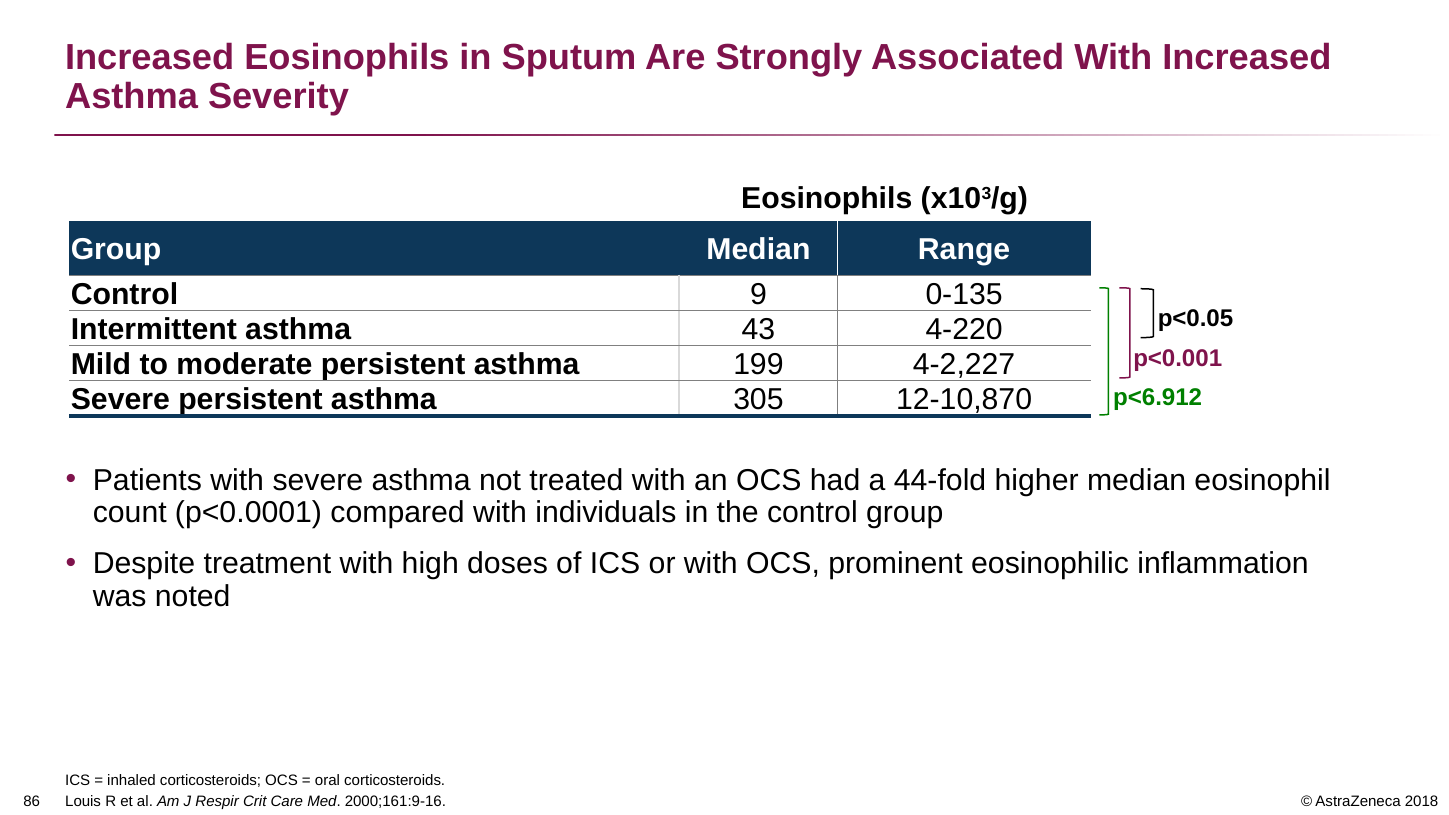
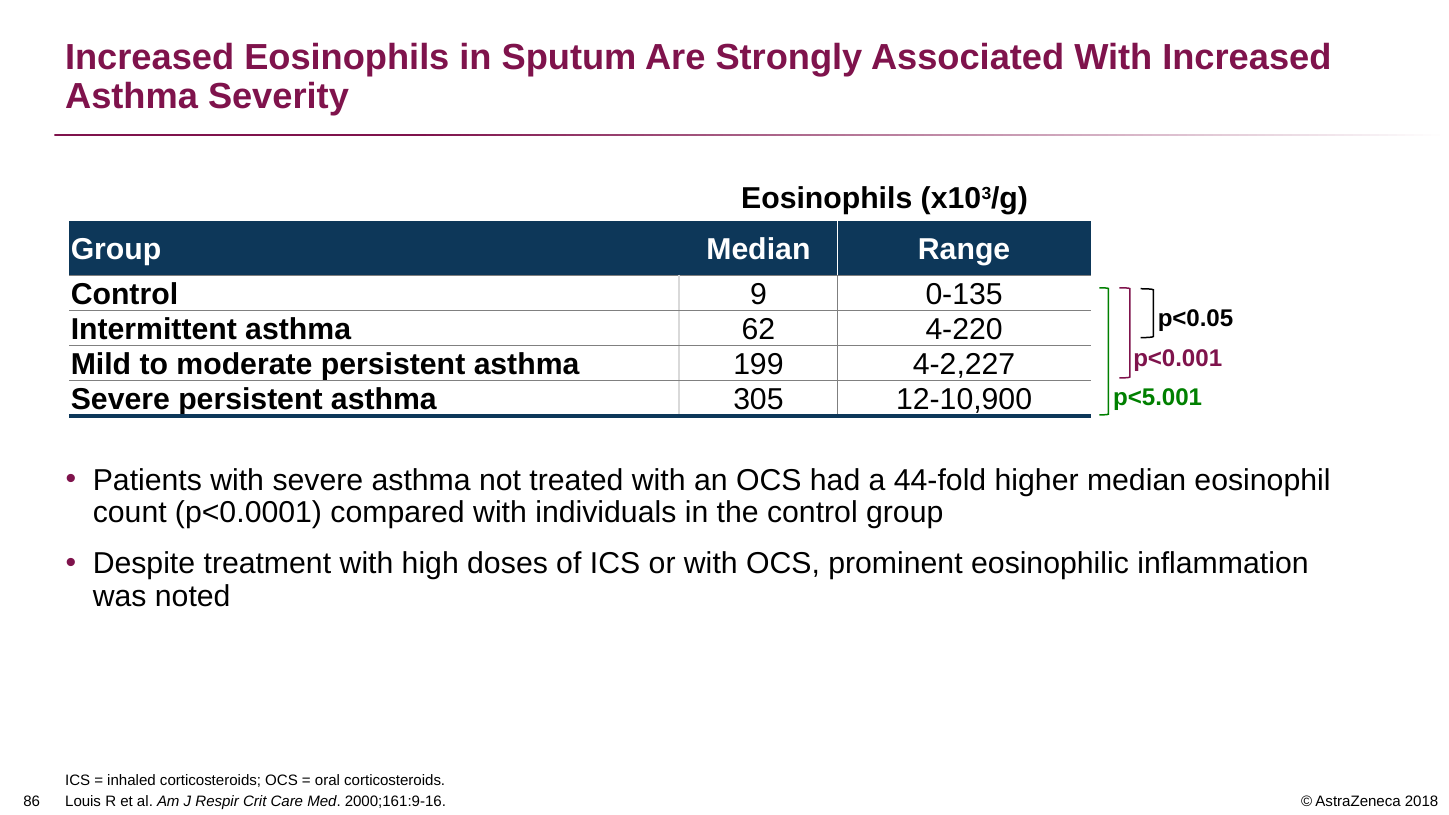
43: 43 -> 62 (758, 329)
12-10,870: 12-10,870 -> 12-10,900 (964, 400)
p<6.912: p<6.912 -> p<5.001 (1158, 398)
